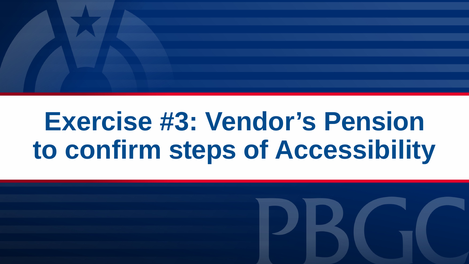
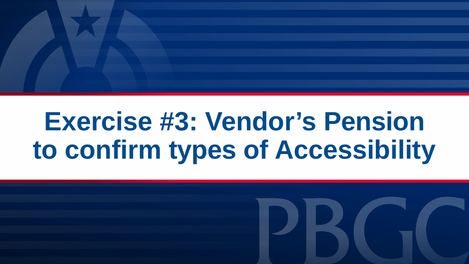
steps: steps -> types (203, 150)
